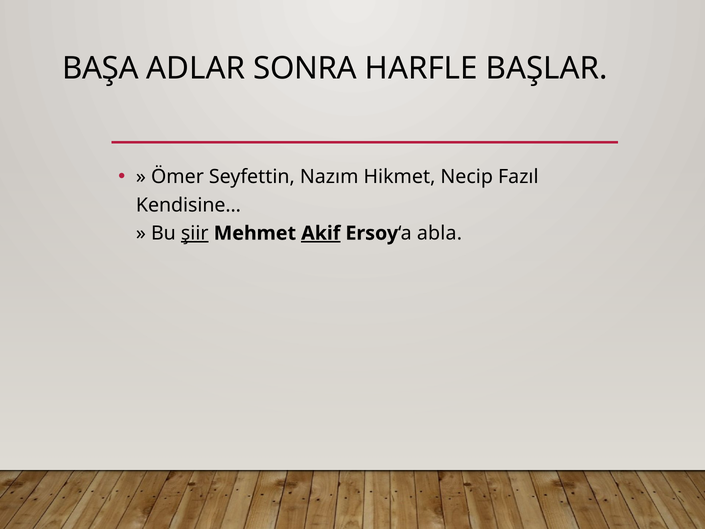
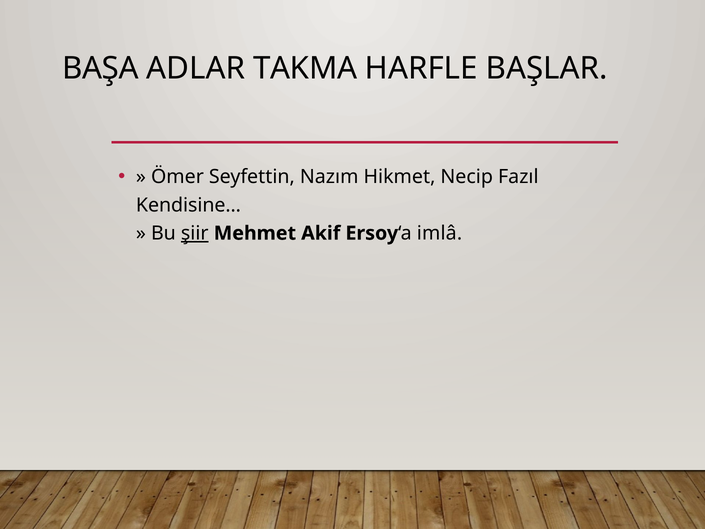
SONRA: SONRA -> TAKMA (305, 68)
Akif underline: present -> none (321, 233)
abla: abla -> imlâ (439, 233)
